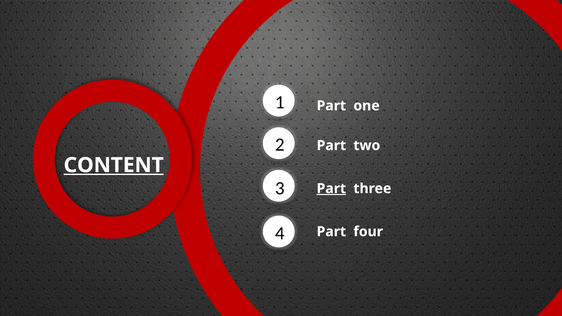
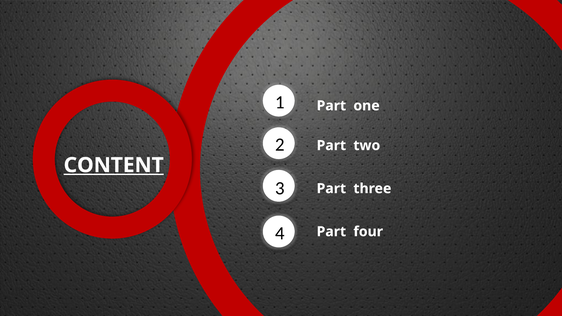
Part underline: present -> none (331, 189)
